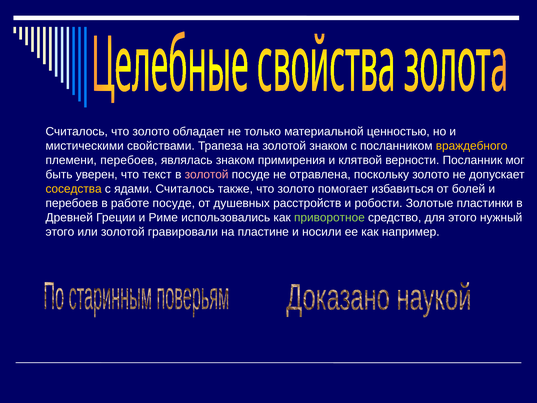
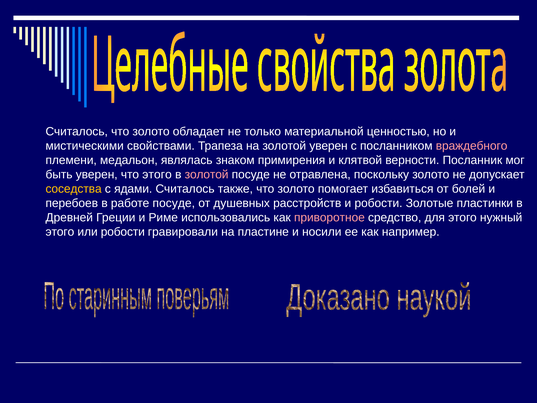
золотой знаком: знаком -> уверен (329, 146)
враждебного colour: yellow -> pink (472, 146)
племени перебоев: перебоев -> медальон (129, 160)
что текст: текст -> этого (157, 174)
приворотное colour: light green -> pink (329, 217)
или золотой: золотой -> робости (123, 232)
